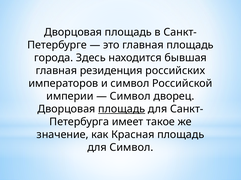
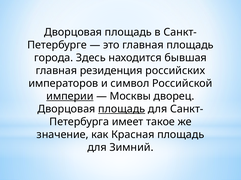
империи underline: none -> present (70, 97)
Символ: Символ -> Москвы (130, 97)
для Символ: Символ -> Зимний (131, 148)
